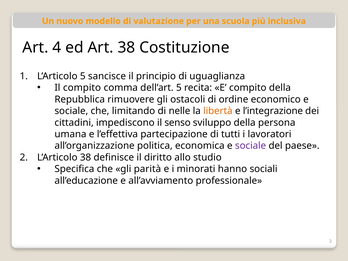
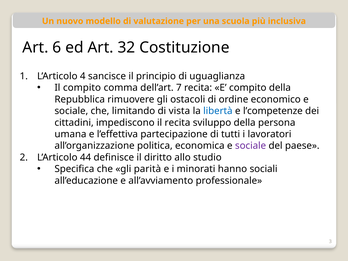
4: 4 -> 6 (57, 47)
Art 38: 38 -> 32 (126, 47)
L’Articolo 5: 5 -> 4 (83, 76)
dell’art 5: 5 -> 7 (179, 88)
nelle: nelle -> vista (179, 111)
libertà colour: orange -> blue (218, 111)
l’integrazione: l’integrazione -> l’competenze (273, 111)
il senso: senso -> recita (177, 123)
L’Articolo 38: 38 -> 44 (86, 157)
